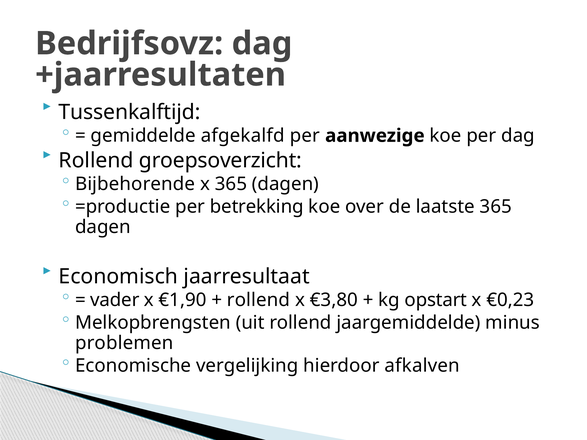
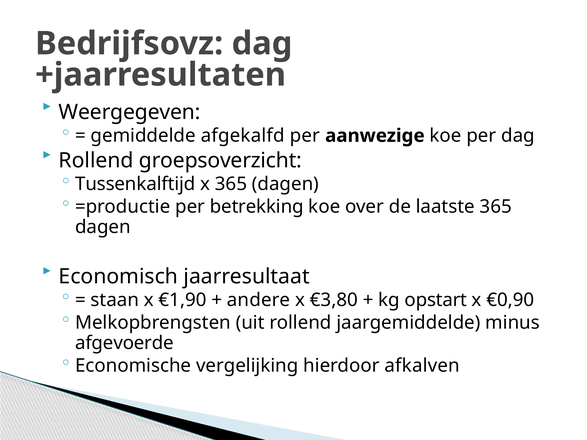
Tussenkalftijd: Tussenkalftijd -> Weergegeven (130, 112)
Bijbehorende: Bijbehorende -> Tussenkalftijd (135, 184)
vader: vader -> staan (115, 300)
rollend: rollend -> andere (259, 300)
€0,23: €0,23 -> €0,90 (510, 300)
problemen: problemen -> afgevoerde (124, 343)
